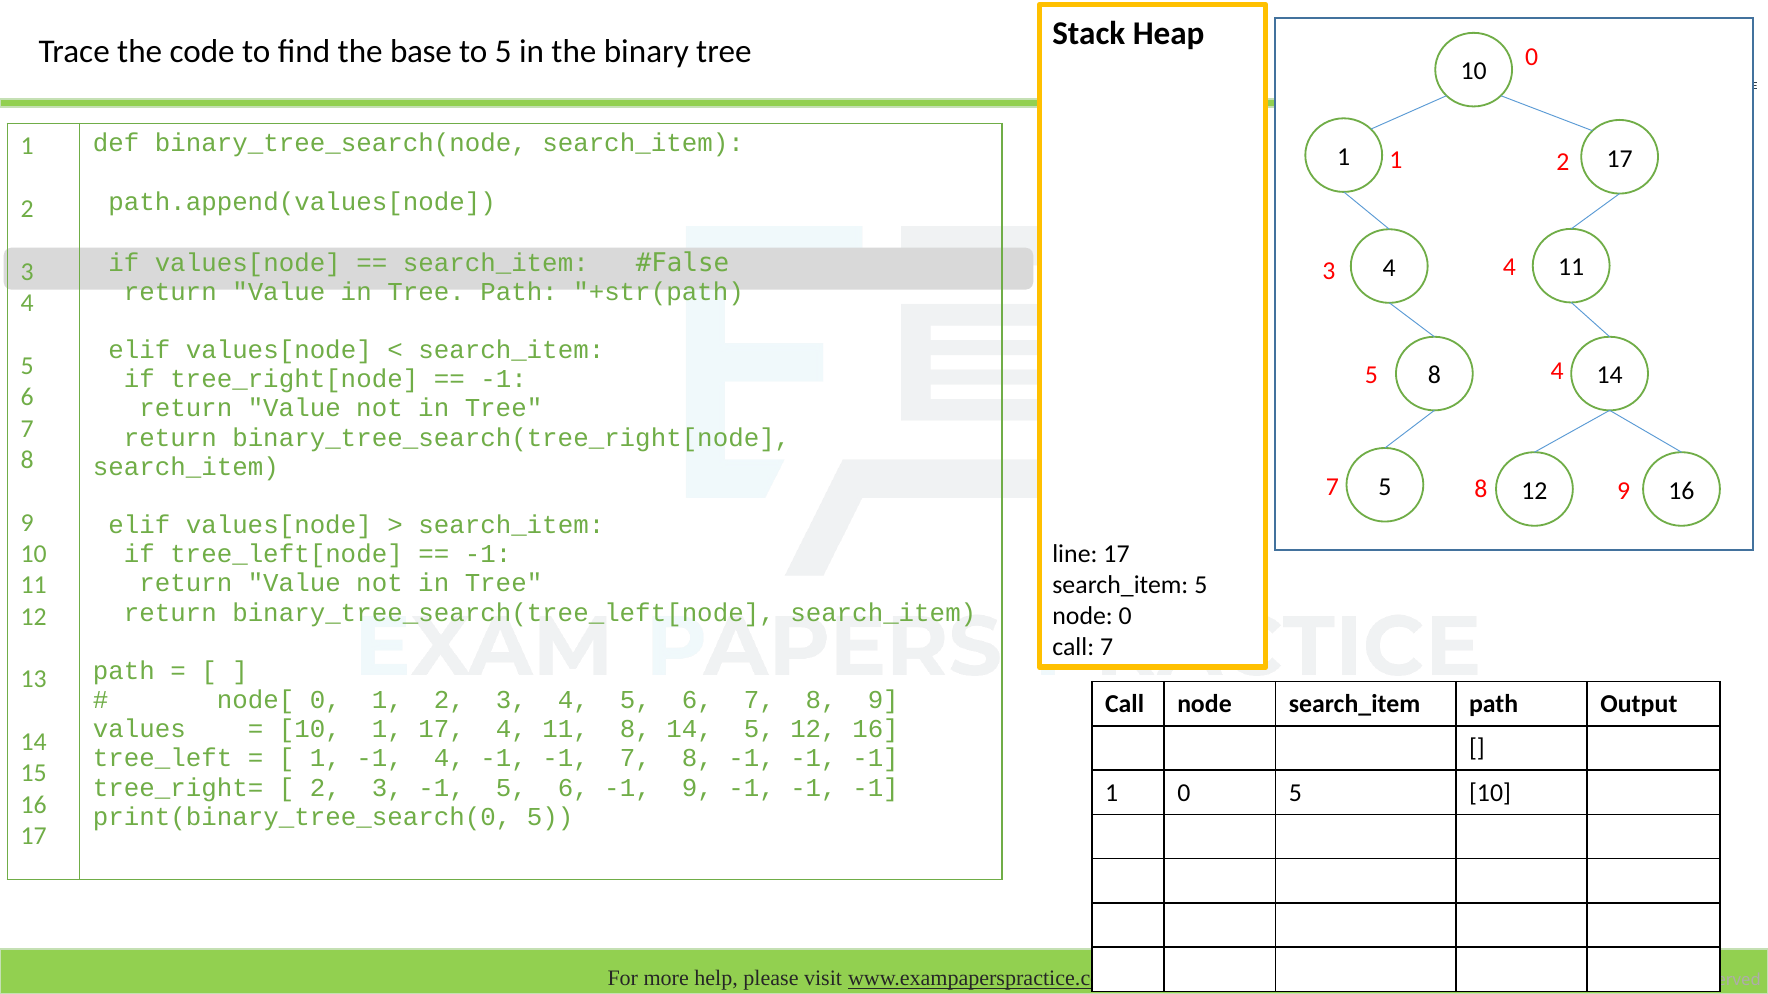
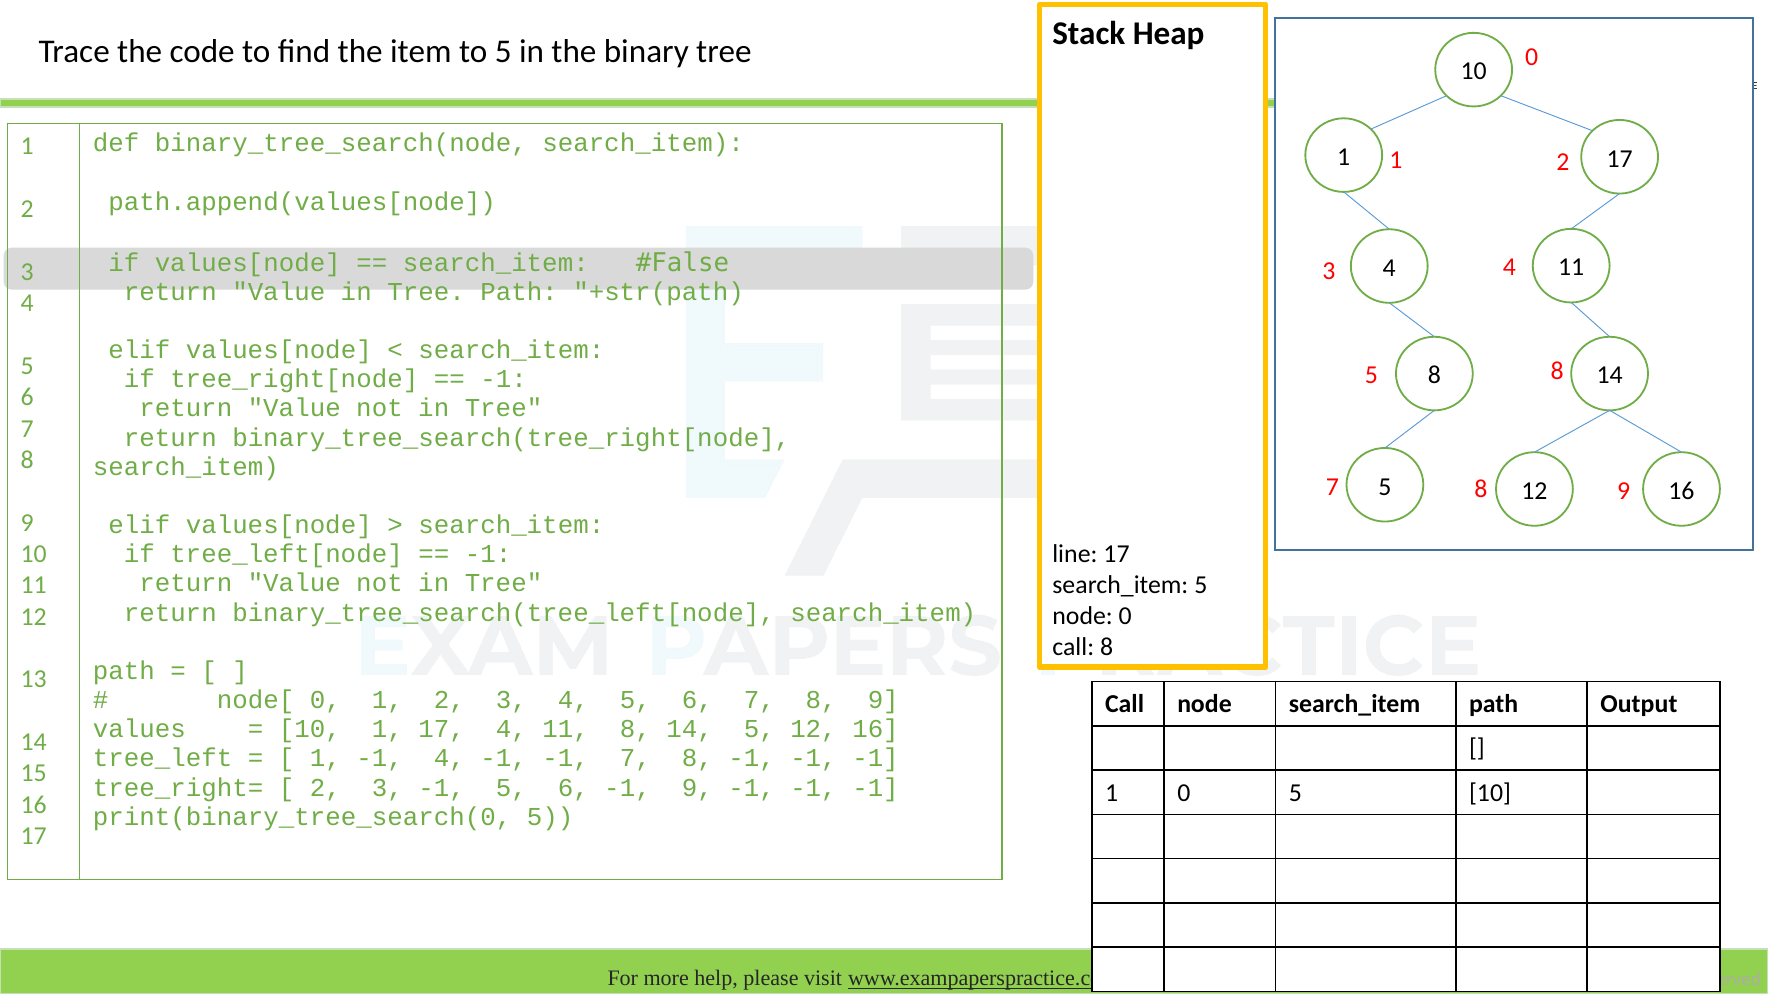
base: base -> item (421, 52)
5 4: 4 -> 8 (1557, 371)
call 7: 7 -> 8 (1107, 647)
